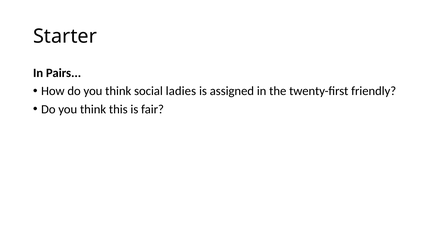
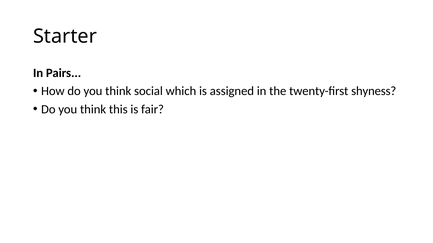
ladies: ladies -> which (181, 91)
friendly: friendly -> shyness (374, 91)
